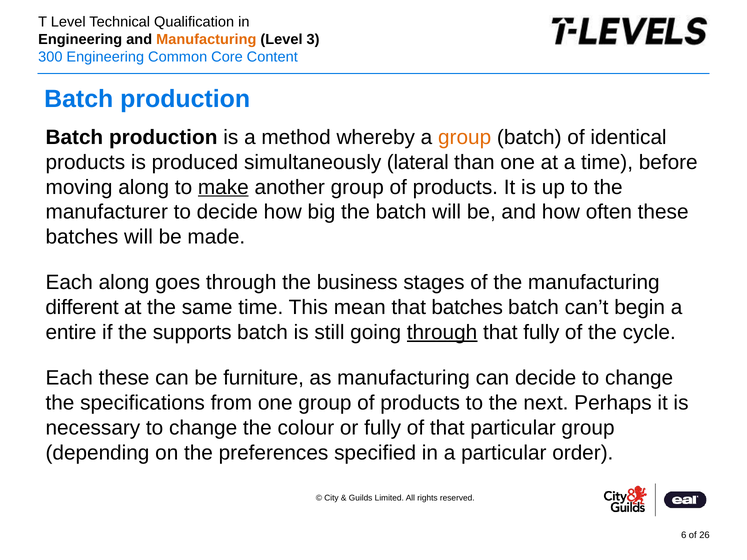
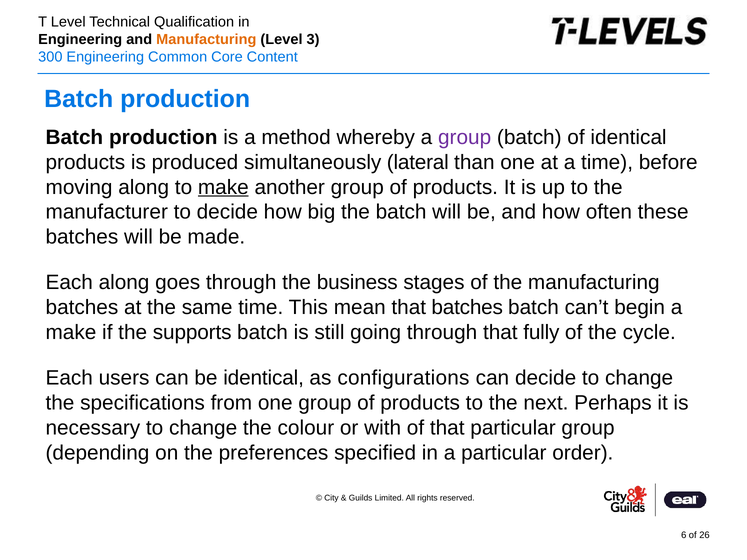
group colour: orange -> purple (465, 137)
different: different -> batches (82, 308)
entire: entire -> make (71, 333)
through underline: present -> none (442, 333)
Each these: these -> users (124, 378)
be furniture: furniture -> identical (264, 378)
as manufacturing: manufacturing -> configurations (403, 378)
or fully: fully -> with (383, 428)
